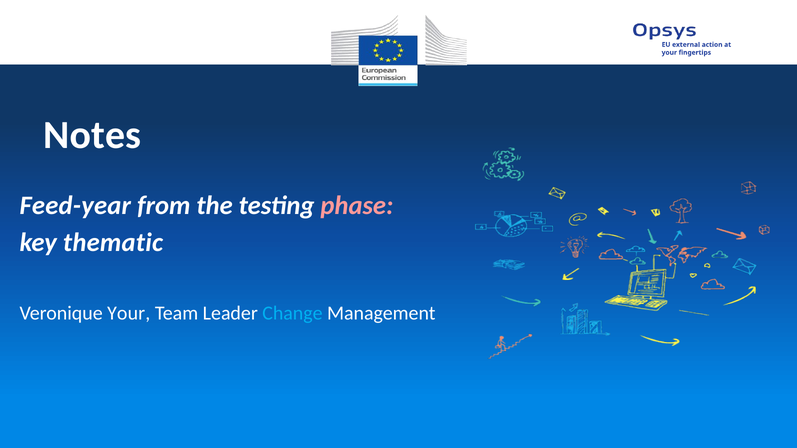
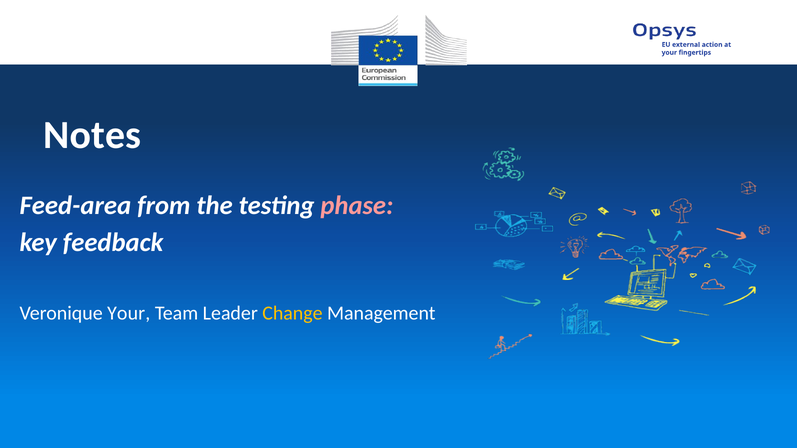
Feed-year: Feed-year -> Feed-area (75, 206)
thematic: thematic -> feedback (113, 243)
Change colour: light blue -> yellow (292, 313)
